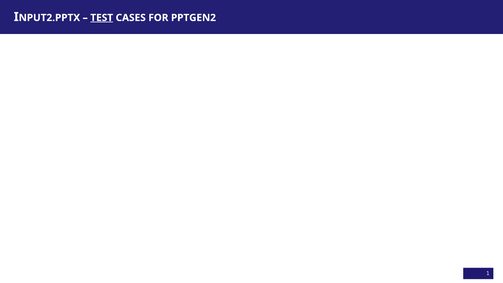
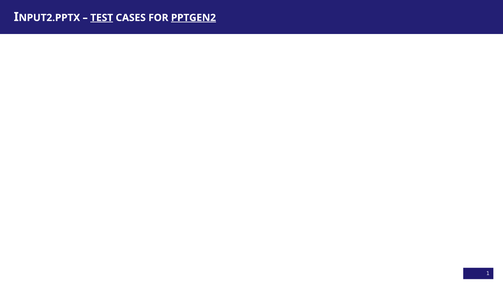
PPTGEN2 underline: none -> present (193, 18)
